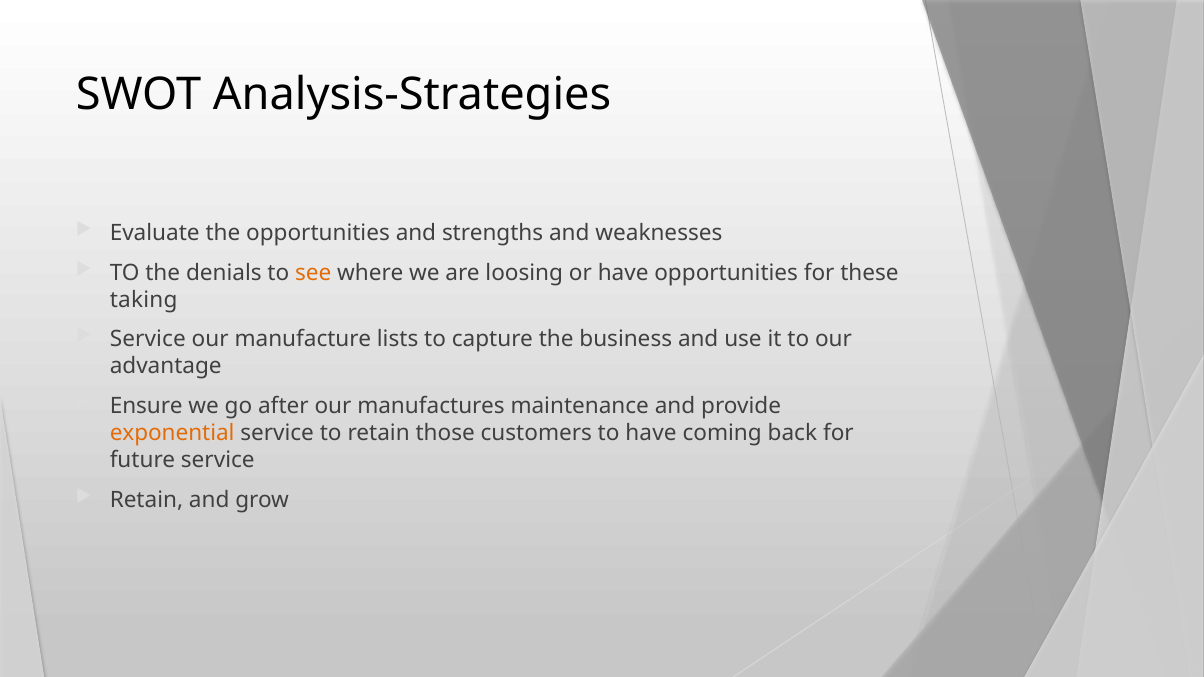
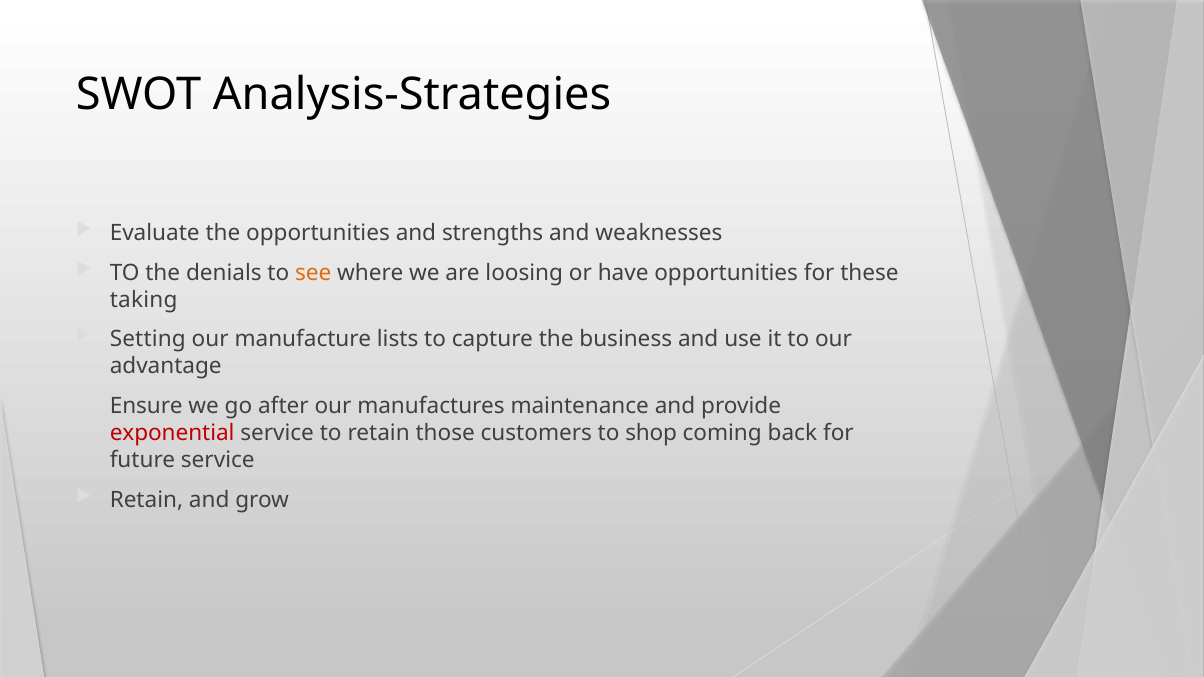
Service: Service -> Setting (148, 339)
exponential colour: orange -> red (172, 433)
to have: have -> shop (651, 433)
